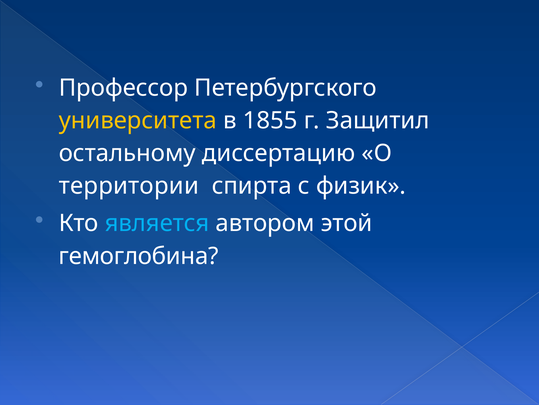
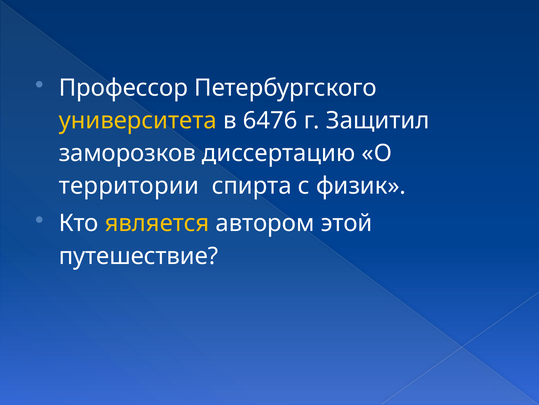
1855: 1855 -> 6476 (270, 120)
остальному: остальному -> заморозков (127, 153)
является colour: light blue -> yellow (157, 223)
гемоглобина: гемоглобина -> путешествие (138, 256)
